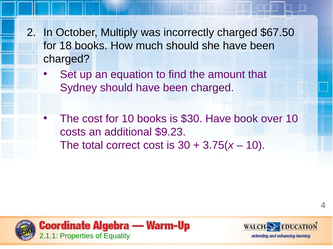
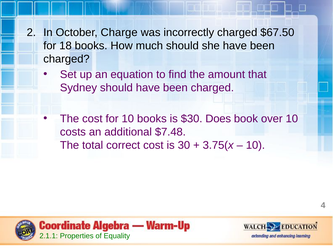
Multiply: Multiply -> Charge (119, 32)
$30 Have: Have -> Does (218, 119)
$9.23: $9.23 -> $7.48 (170, 132)
